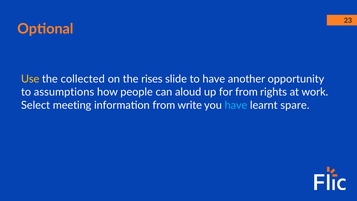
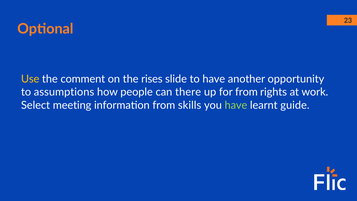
collected: collected -> comment (83, 79)
aloud: aloud -> there (188, 92)
write: write -> skills (190, 105)
have colour: light blue -> light green (236, 105)
spare: spare -> guide (295, 105)
